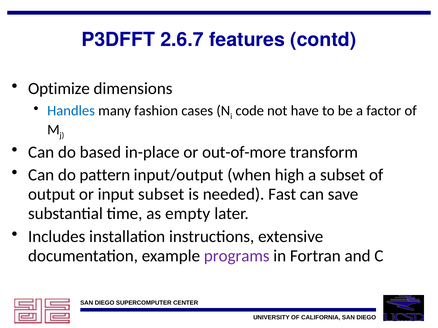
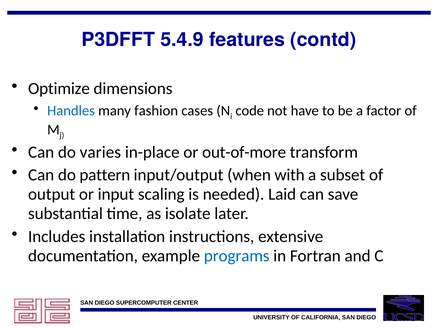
2.6.7: 2.6.7 -> 5.4.9 (182, 40)
based: based -> varies (100, 152)
high: high -> with (290, 175)
input subset: subset -> scaling (161, 195)
Fast: Fast -> Laid (282, 195)
empty: empty -> isolate (188, 214)
programs colour: purple -> blue (237, 256)
